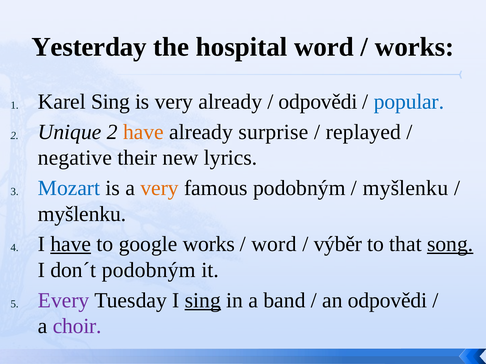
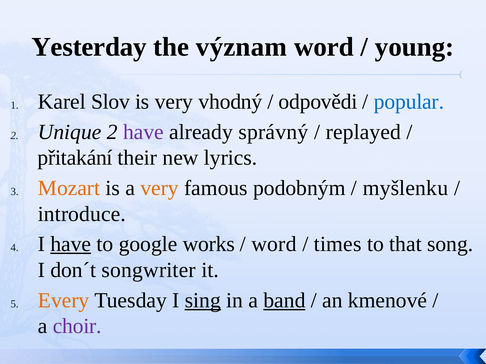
hospital: hospital -> význam (242, 47)
works: works -> young (415, 47)
Karel Sing: Sing -> Slov (111, 102)
very already: already -> vhodný (230, 102)
have colour: orange -> purple (143, 132)
surprise: surprise -> správný (273, 132)
negative: negative -> přitakání (75, 158)
Mozart colour: blue -> orange (69, 188)
myšlenku: myšlenku -> introduce (82, 214)
výběr: výběr -> times (338, 245)
song underline: present -> none (450, 245)
don´t podobným: podobným -> songwriter (149, 270)
Every colour: purple -> orange (64, 301)
band underline: none -> present (284, 301)
an odpovědi: odpovědi -> kmenové (388, 301)
